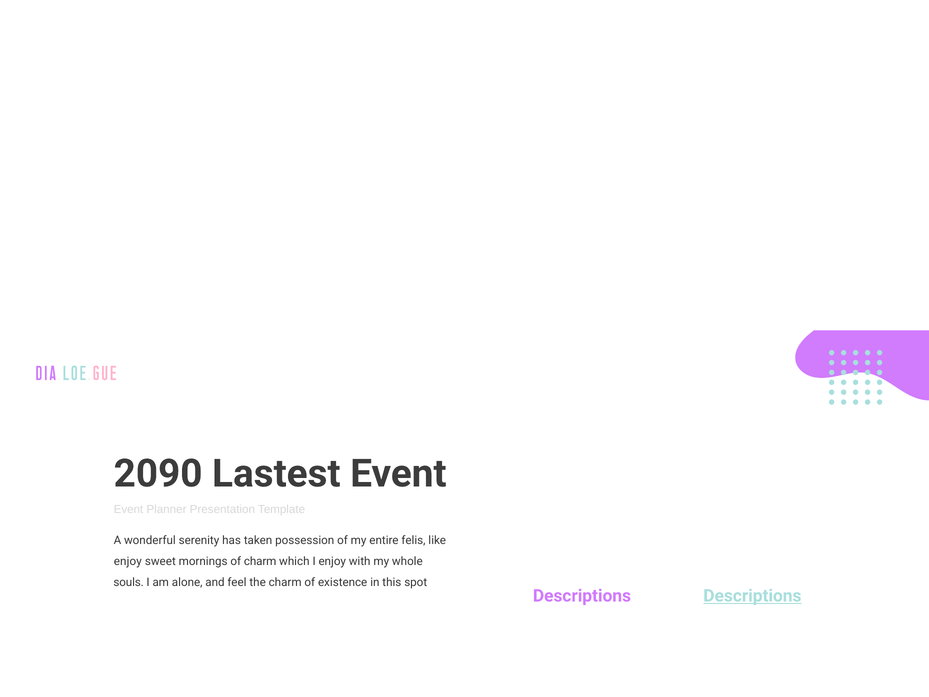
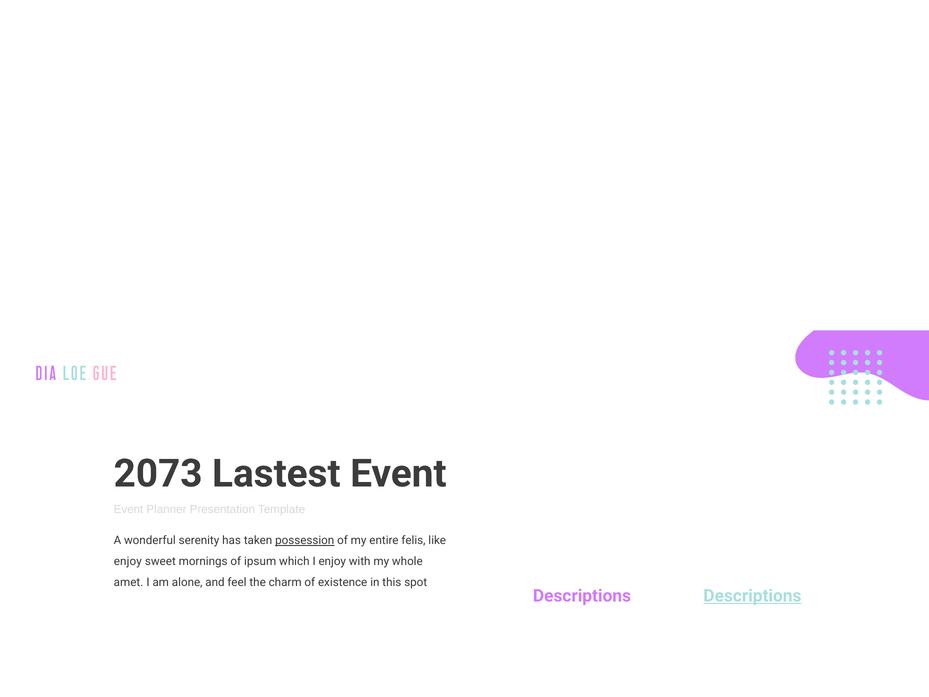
2090: 2090 -> 2073 (158, 473)
possession underline: none -> present (305, 540)
of charm: charm -> ipsum (260, 561)
souls: souls -> amet (129, 582)
